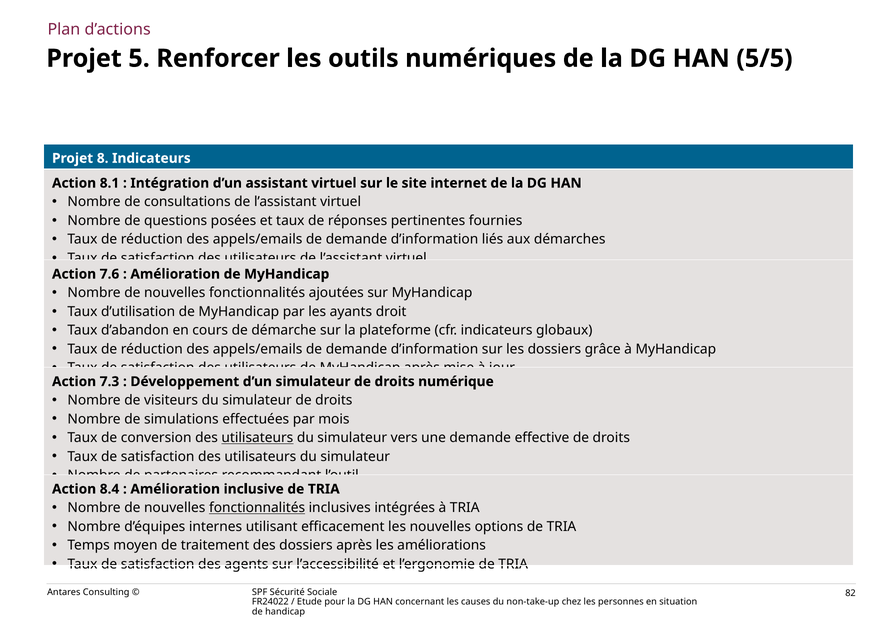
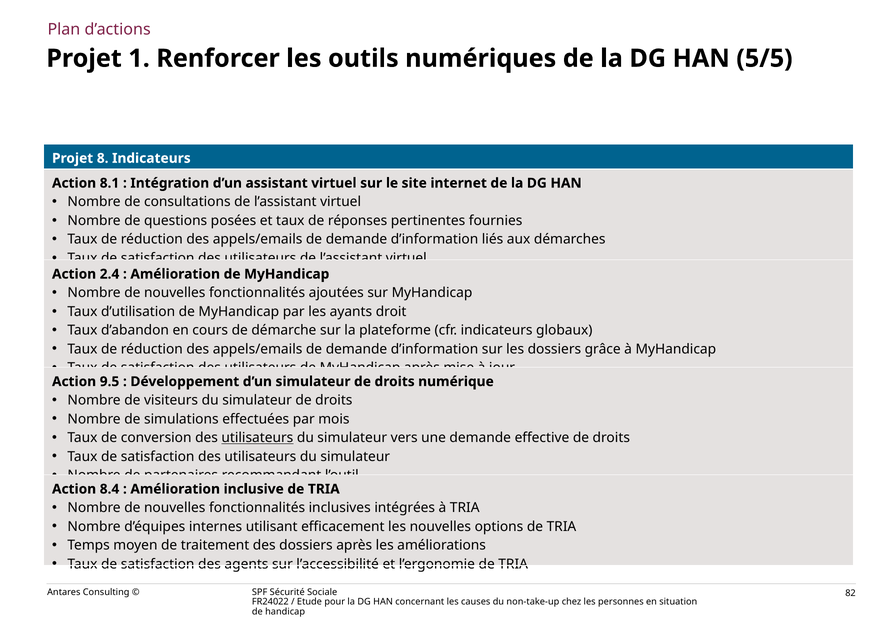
5: 5 -> 1 (139, 58)
7.6: 7.6 -> 2.4 (110, 274)
7.3: 7.3 -> 9.5 (110, 381)
fonctionnalités underline: present -> none (257, 508)
